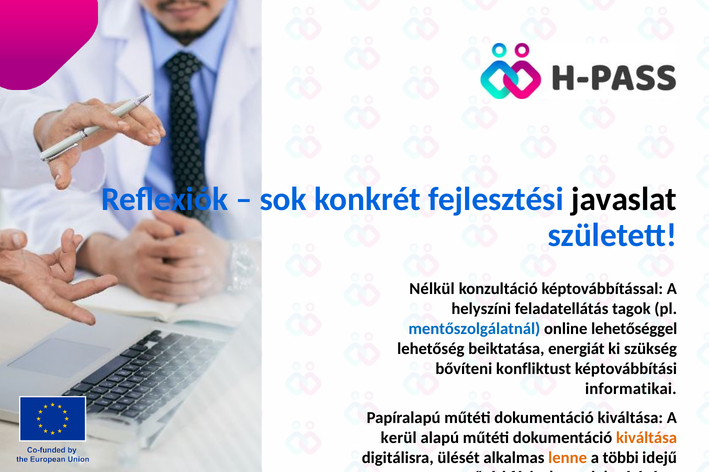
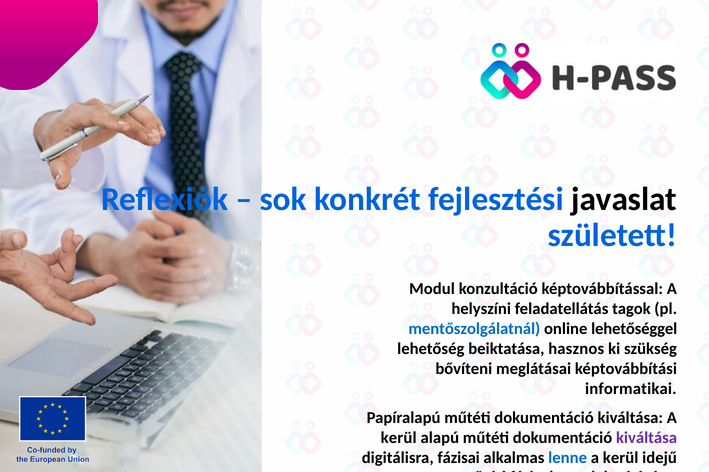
Nélkül: Nélkül -> Modul (432, 289)
energiát: energiát -> hasznos (576, 349)
konfliktust: konfliktust -> meglátásai (534, 369)
kiváltása colour: orange -> purple (647, 438)
ülését: ülését -> fázisai (459, 458)
lenne colour: orange -> blue (568, 458)
többi: többi -> kerül (621, 458)
